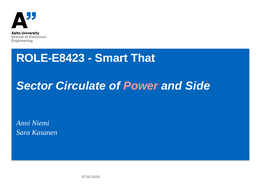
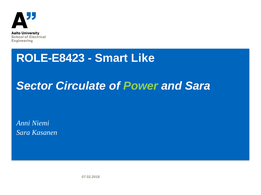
That: That -> Like (143, 58)
Power colour: pink -> light green (141, 86)
and Side: Side -> Sara (198, 86)
